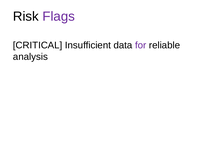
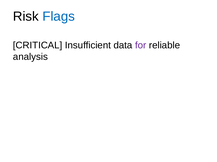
Flags colour: purple -> blue (59, 16)
